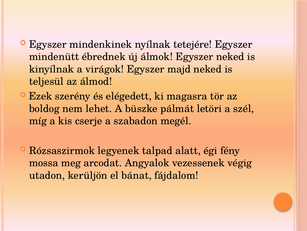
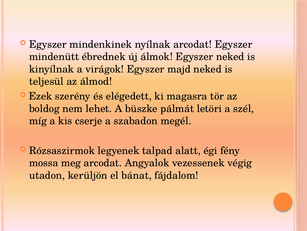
nyílnak tetejére: tetejére -> arcodat (193, 44)
